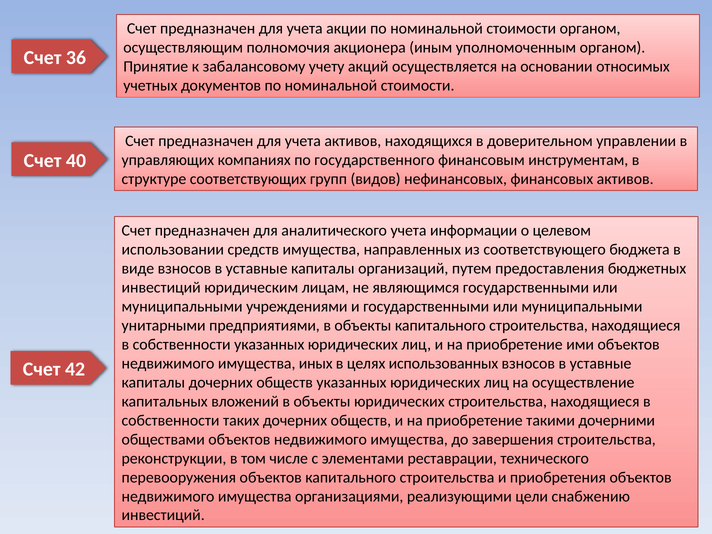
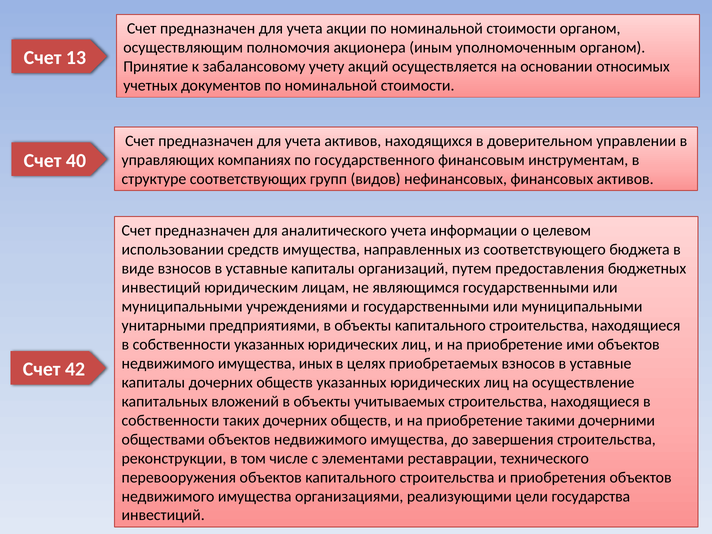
36: 36 -> 13 (76, 58)
использованных: использованных -> приобретаемых (443, 363)
объекты юридических: юридических -> учитываемых (399, 401)
снабжению: снабжению -> государства (591, 496)
